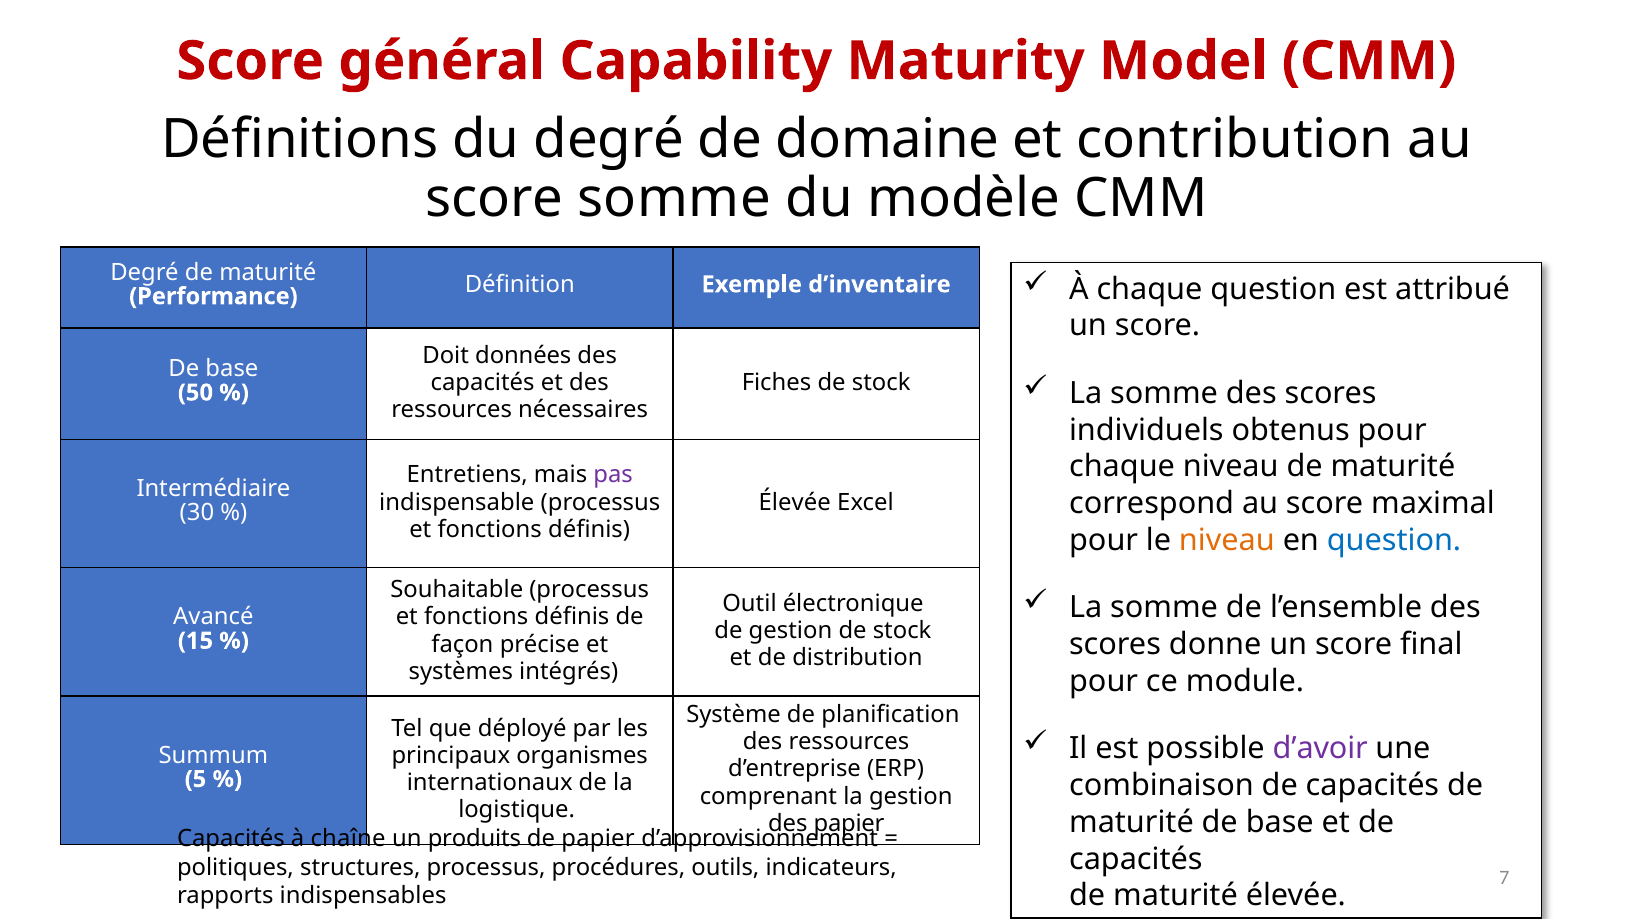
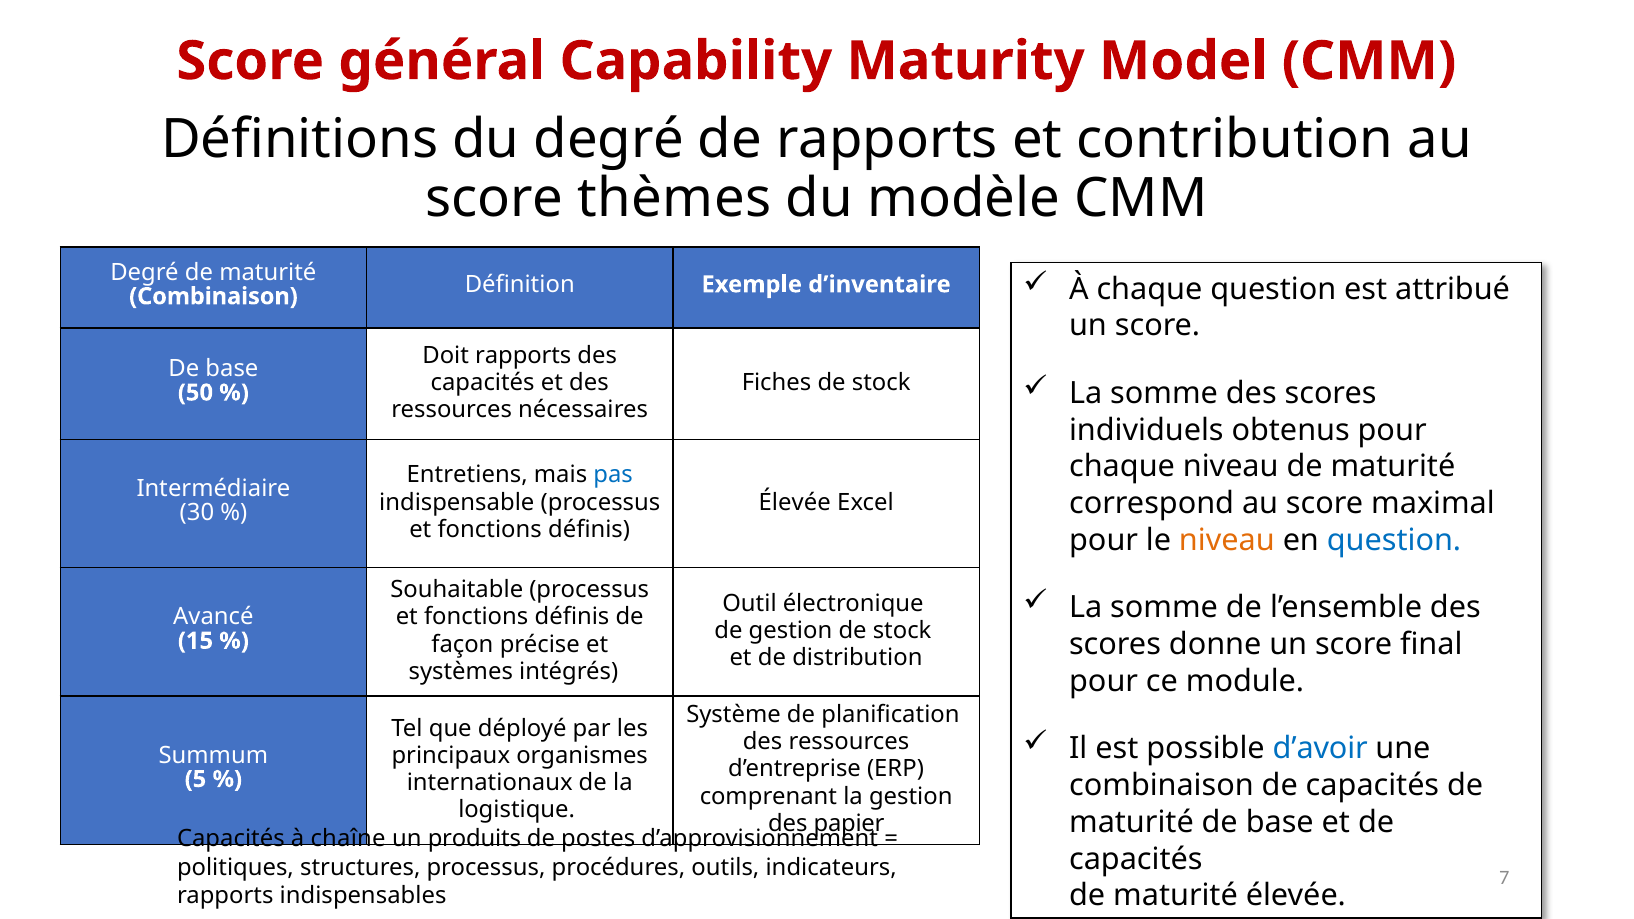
de domaine: domaine -> rapports (887, 140)
score somme: somme -> thèmes (674, 199)
Performance: Performance -> Combinaison (213, 296)
Doit données: données -> rapports (523, 355)
pas colour: purple -> blue (613, 475)
d’avoir colour: purple -> blue (1320, 749)
de papier: papier -> postes (598, 839)
